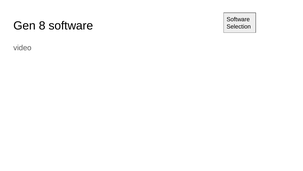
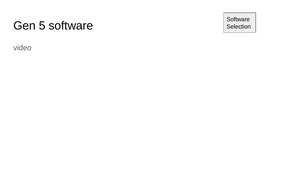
8: 8 -> 5 (42, 26)
